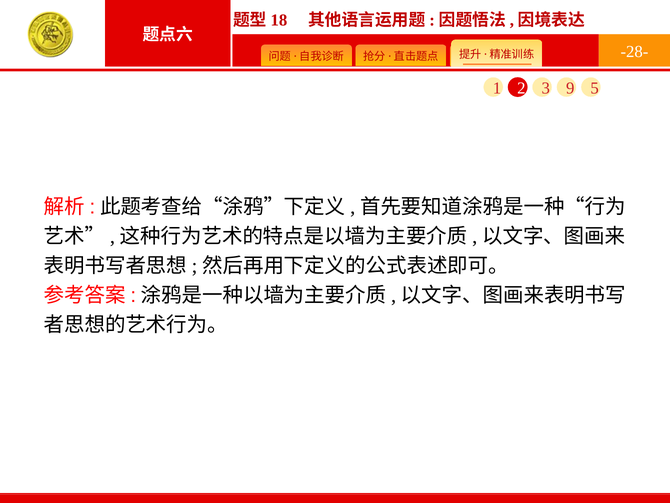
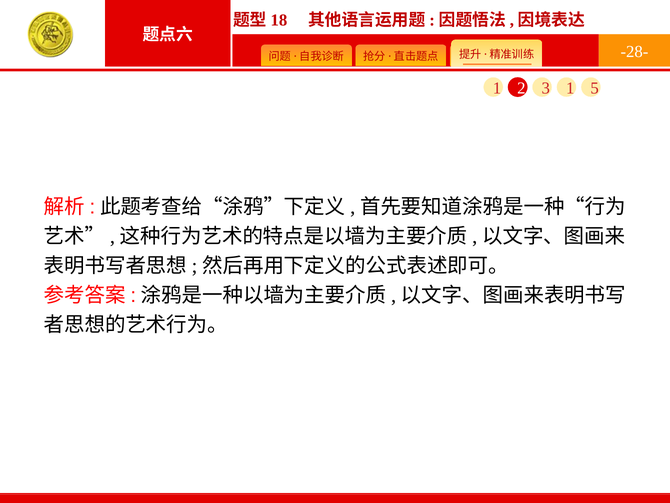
3 9: 9 -> 1 (570, 88)
